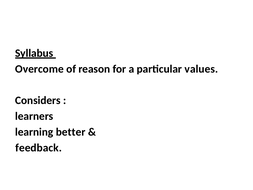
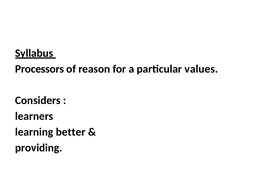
Overcome: Overcome -> Processors (40, 69)
feedback: feedback -> providing (39, 148)
